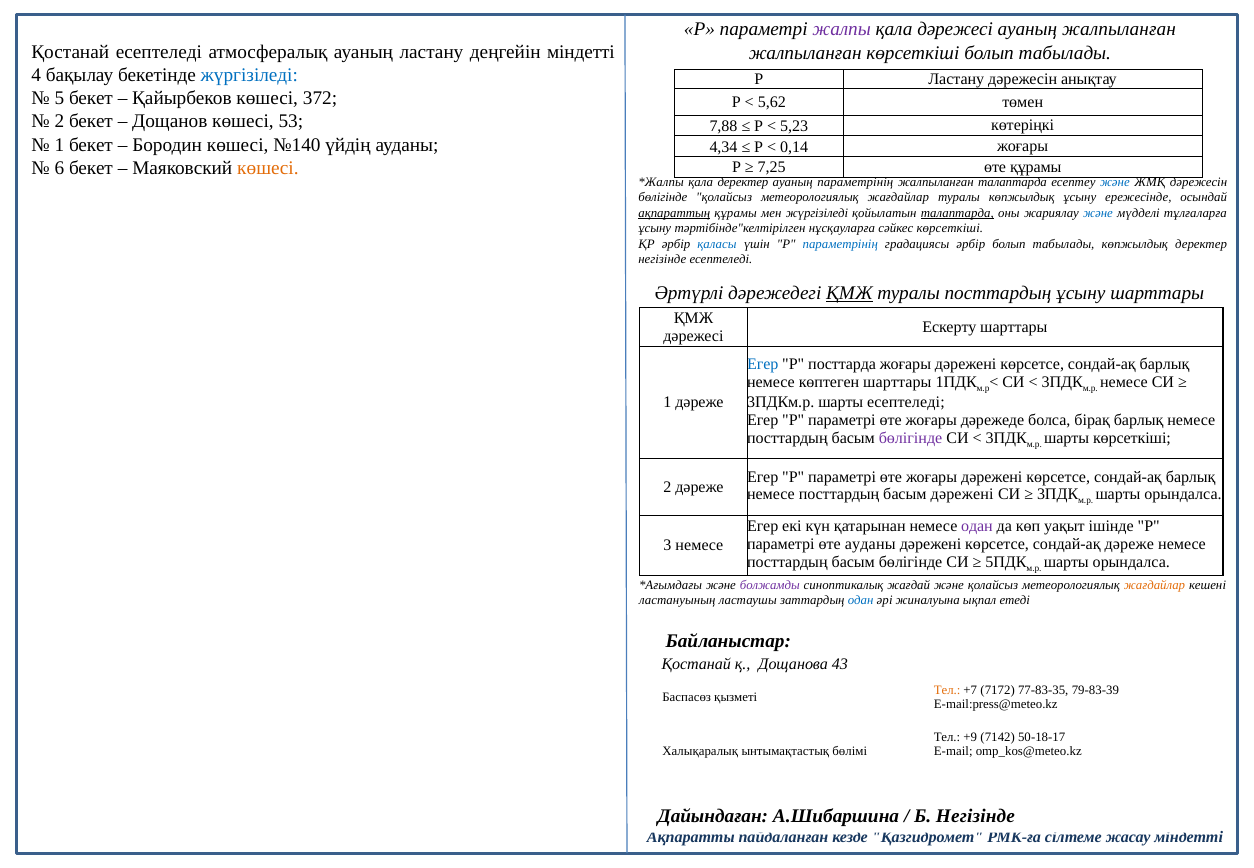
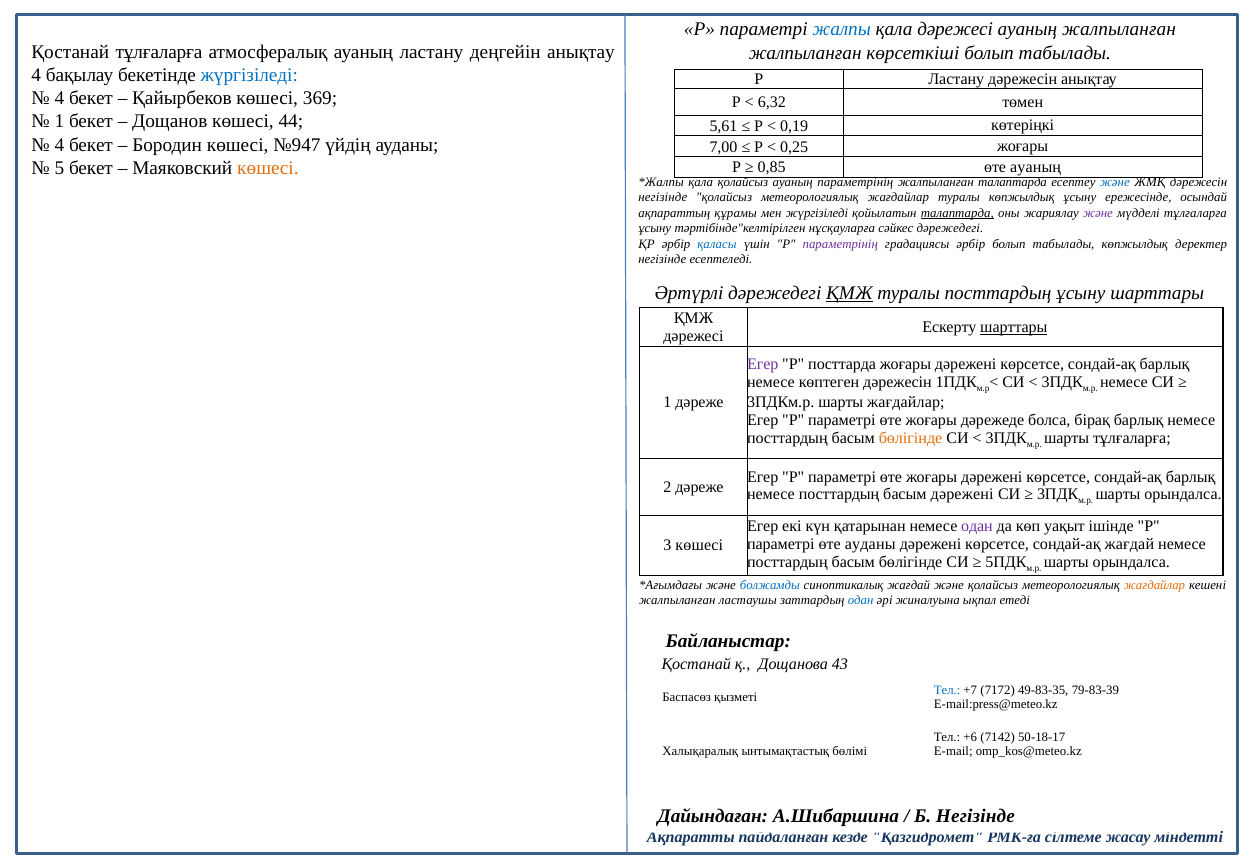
жалпы colour: purple -> blue (842, 30)
Қостанай есептеледі: есептеледі -> тұлғаларға (159, 52)
деңгейін міндетті: міндетті -> анықтау (581, 52)
5: 5 -> 4 (59, 98)
372: 372 -> 369 (320, 98)
5,62: 5,62 -> 6,32 (772, 103)
2: 2 -> 1 (59, 122)
53: 53 -> 44 (291, 122)
7,88: 7,88 -> 5,61 (723, 126)
5,23: 5,23 -> 0,19 (794, 126)
1: 1 -> 4 (59, 145)
№140: №140 -> №947 (297, 145)
4,34: 4,34 -> 7,00 (723, 147)
0,14: 0,14 -> 0,25 (794, 147)
6: 6 -> 5 (59, 168)
7,25: 7,25 -> 0,85 (772, 168)
өте құрамы: құрамы -> ауаның (1036, 167)
қала деректер: деректер -> қолайсыз (743, 182)
бөлігінде: бөлігінде -> негізінде (663, 198)
ақпараттың underline: present -> none (674, 213)
және colour: blue -> purple (1098, 213)
сәйкес көрсеткіші: көрсеткіші -> дәрежедегі (950, 229)
параметрінің colour: blue -> purple (840, 244)
шарттары underline: none -> present (1014, 327)
Егер colour: blue -> purple (763, 365)
көптеген шарттары: шарттары -> дәрежесін (897, 382)
шарты есептеледі: есептеледі -> жағдайлар (906, 403)
бөлігінде colour: purple -> orange (911, 438)
шарты көрсеткіші: көрсеткіші -> тұлғаларға (1132, 438)
сондай-ақ дәреже: дәреже -> жағдай (1129, 544)
3 немесе: немесе -> көшесі (699, 545)
болжамды colour: purple -> blue (770, 585)
ластануының: ластануының -> жалпыланған (677, 601)
Тел colour: orange -> blue (947, 690)
77-83-35: 77-83-35 -> 49-83-35 (1043, 690)
+9: +9 -> +6 (970, 737)
